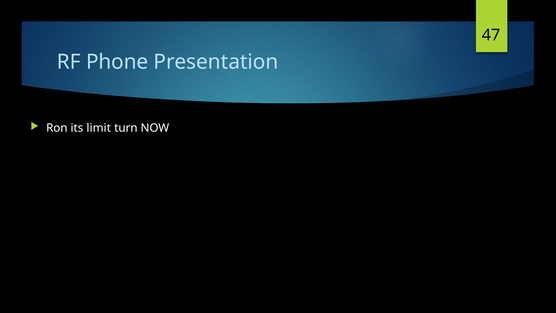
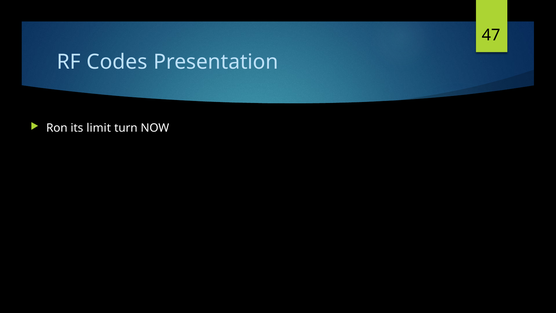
Phone: Phone -> Codes (117, 62)
